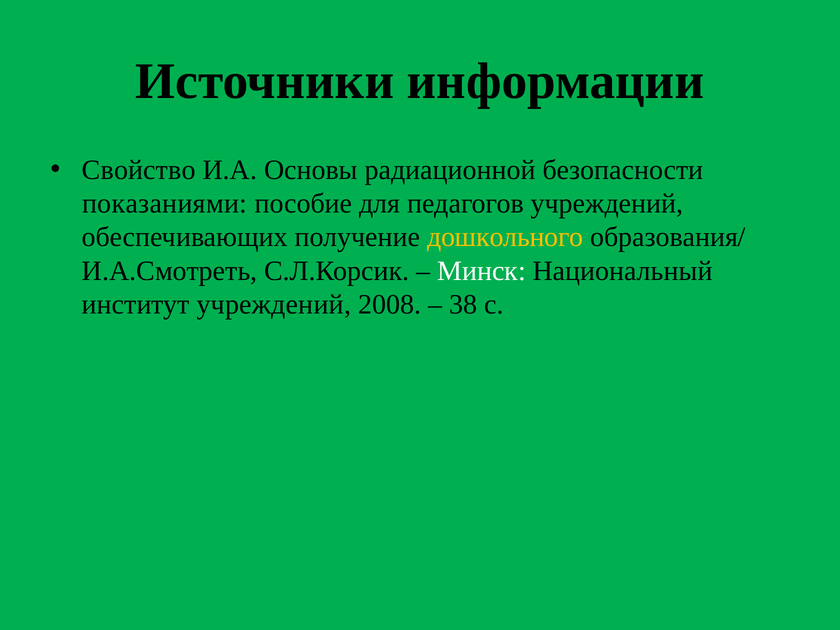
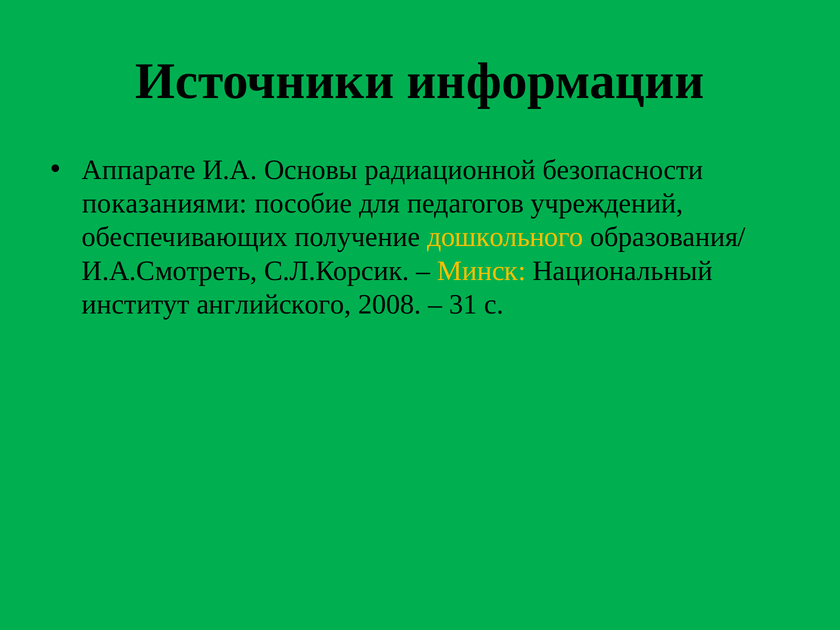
Свойство: Свойство -> Аппарате (139, 170)
Минск colour: white -> yellow (481, 271)
институт учреждений: учреждений -> английского (274, 304)
38: 38 -> 31 (463, 304)
